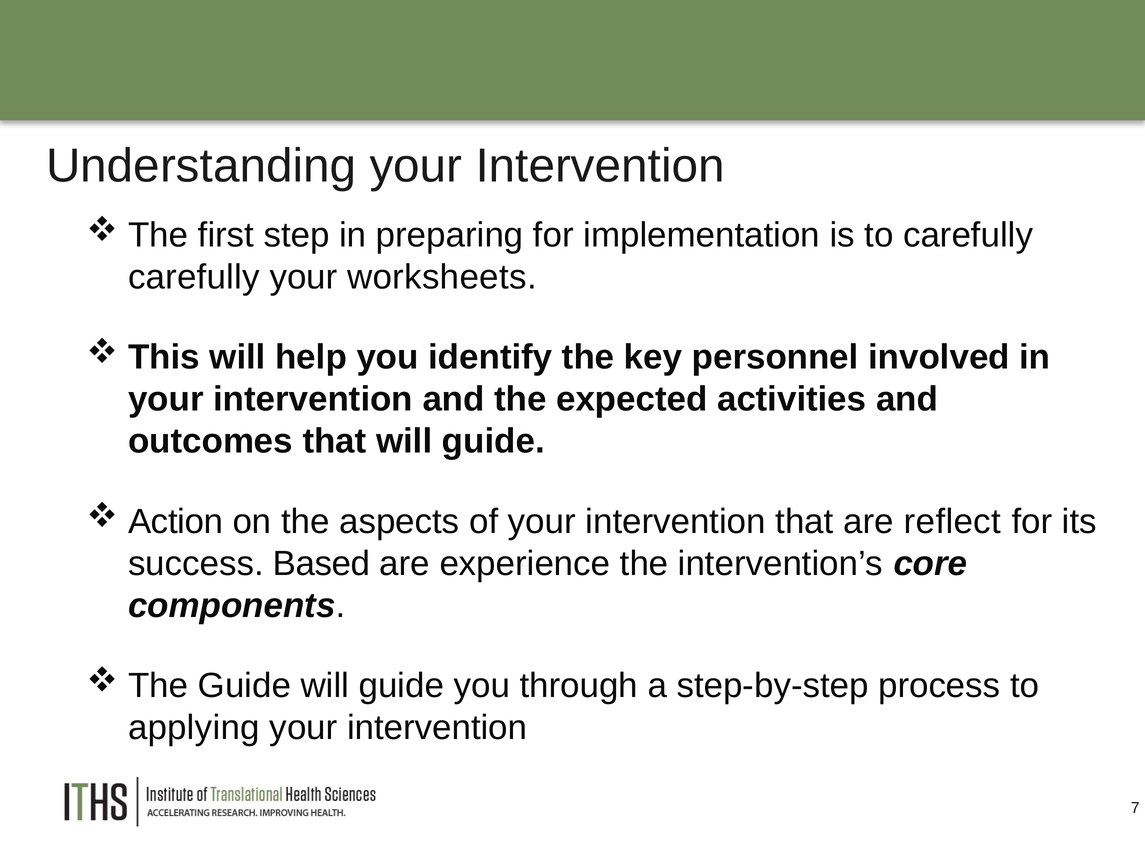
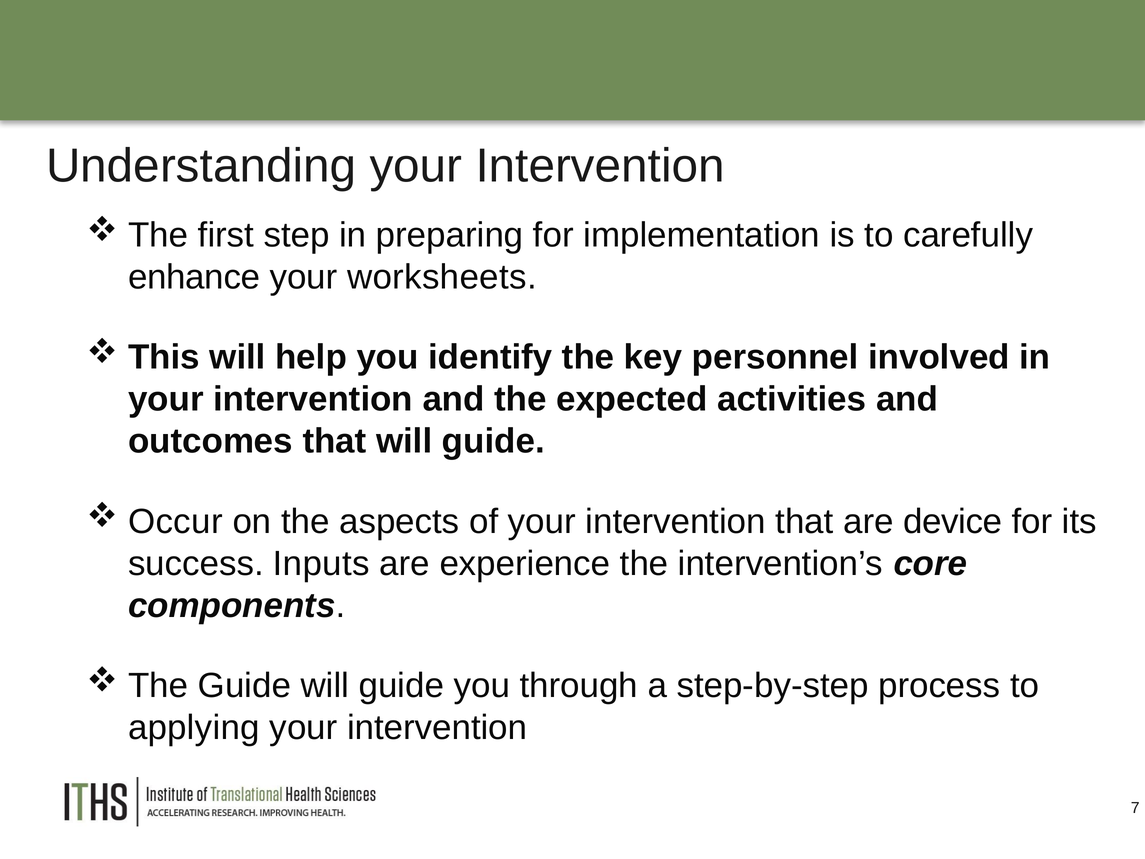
carefully: carefully -> enhance (194, 277)
Action: Action -> Occur (175, 521)
reflect: reflect -> device (953, 521)
Based: Based -> Inputs (321, 563)
